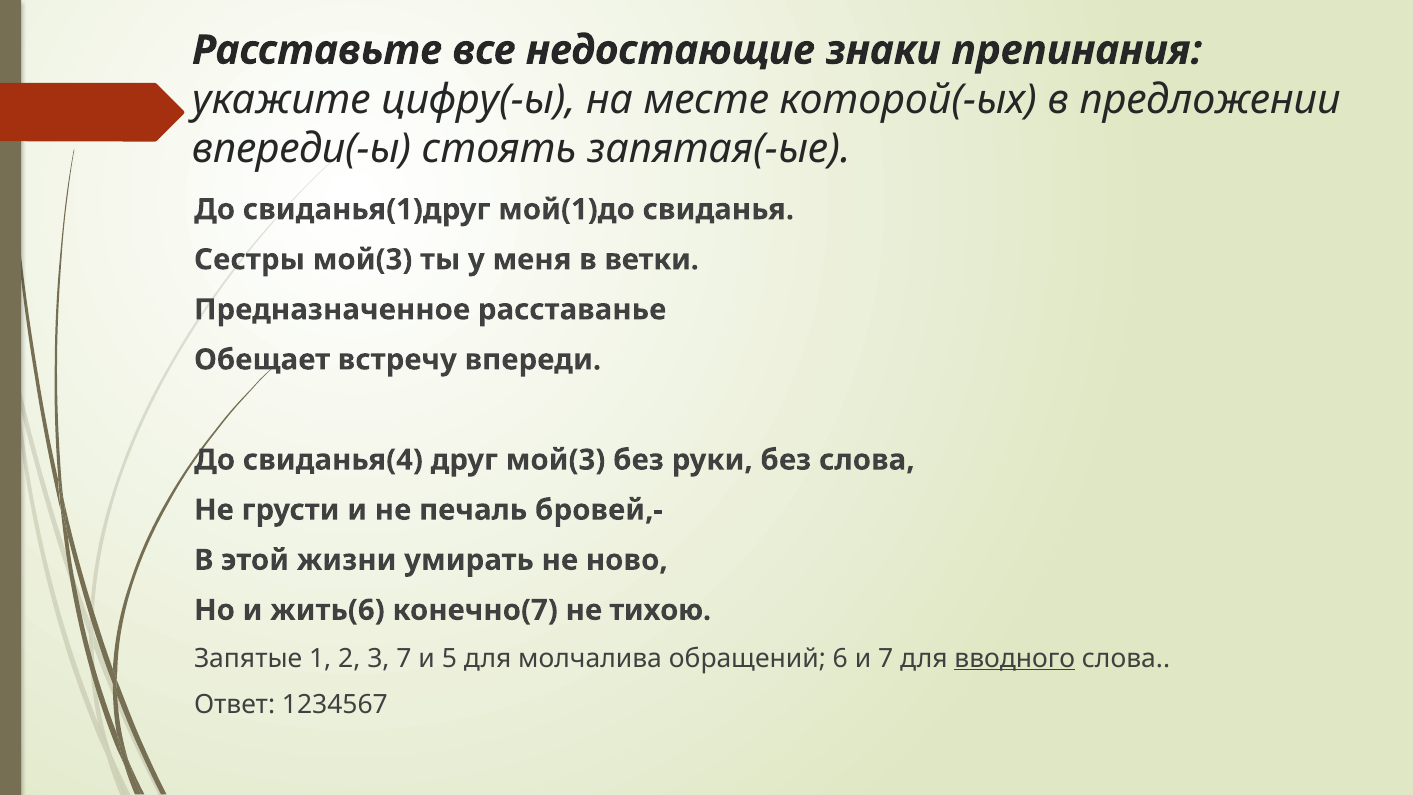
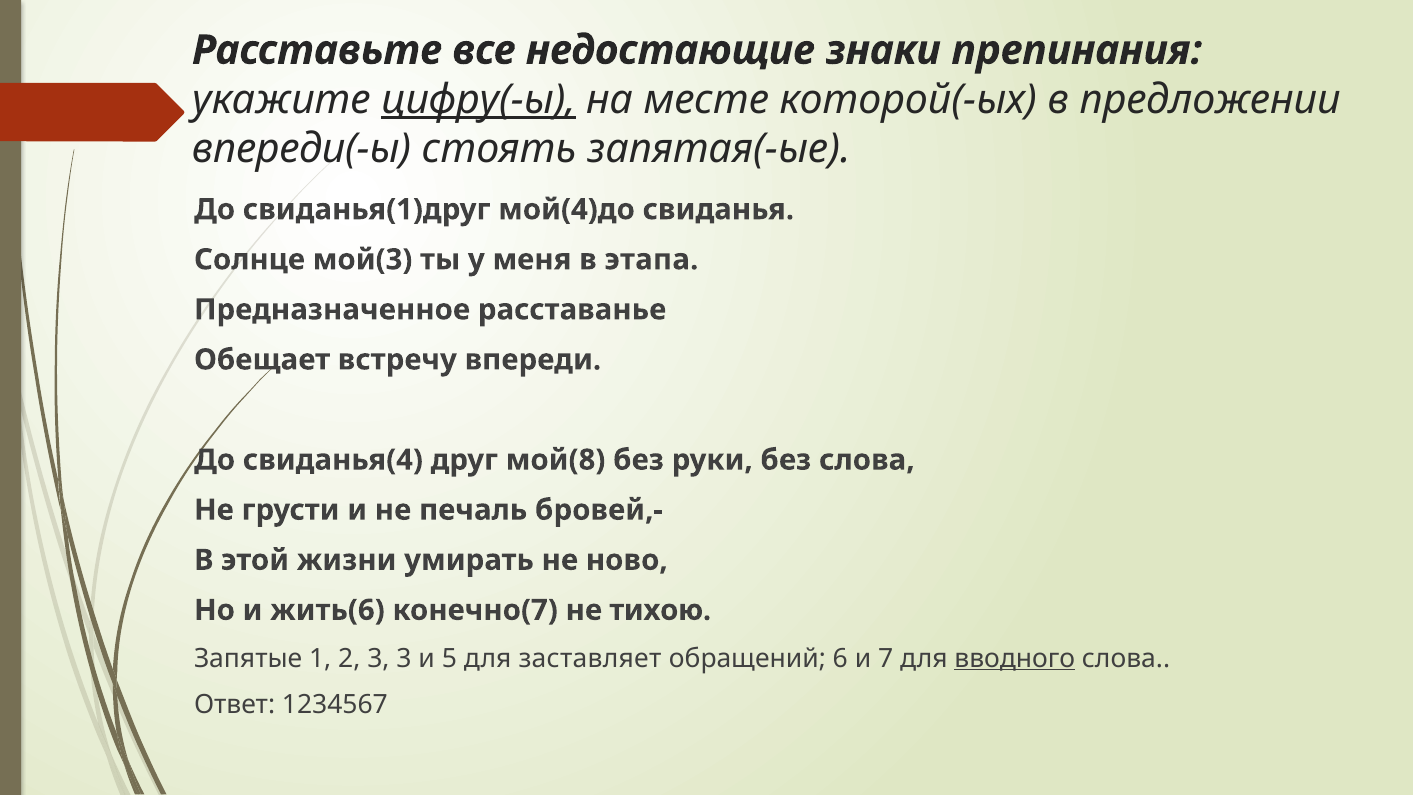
цифру(-ы underline: none -> present (479, 100)
мой(1)до: мой(1)до -> мой(4)до (567, 209)
Сестры: Сестры -> Солнце (250, 260)
ветки: ветки -> этапа (651, 260)
друг мой(3: мой(3 -> мой(8 (556, 460)
3 7: 7 -> 3 (404, 658)
молчалива: молчалива -> заставляет (590, 658)
